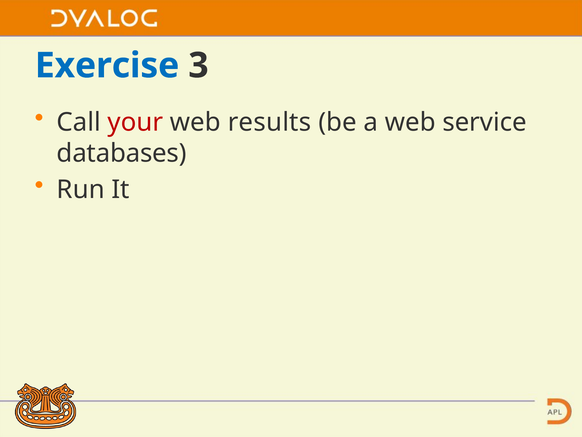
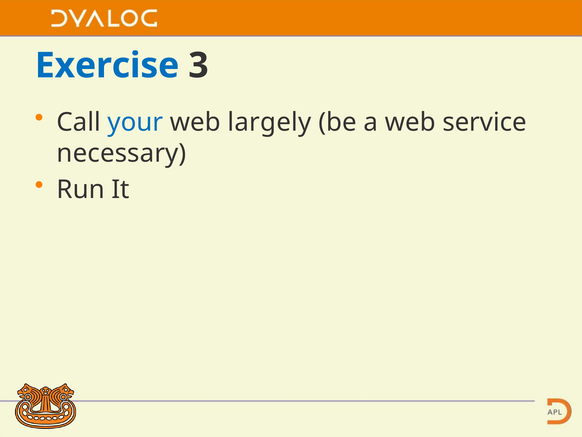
your colour: red -> blue (135, 122)
results: results -> largely (269, 122)
databases: databases -> necessary (121, 153)
